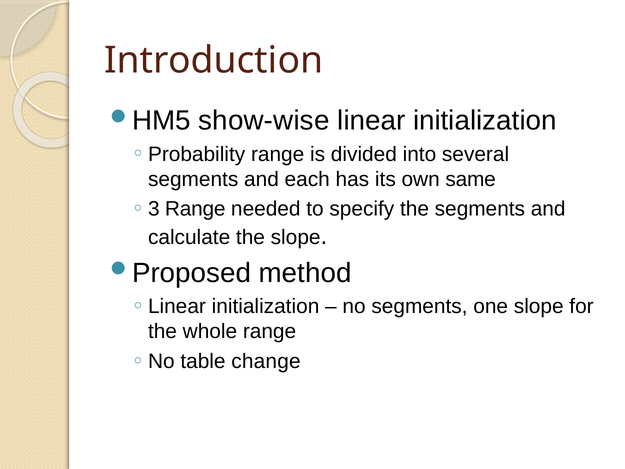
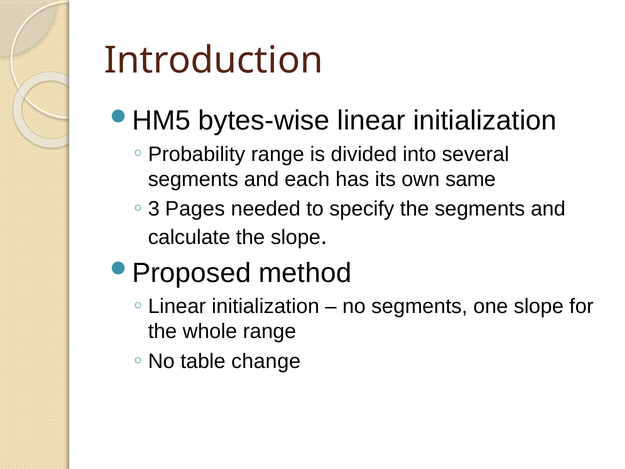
show-wise: show-wise -> bytes-wise (264, 121)
Range: Range -> Pages (195, 209)
